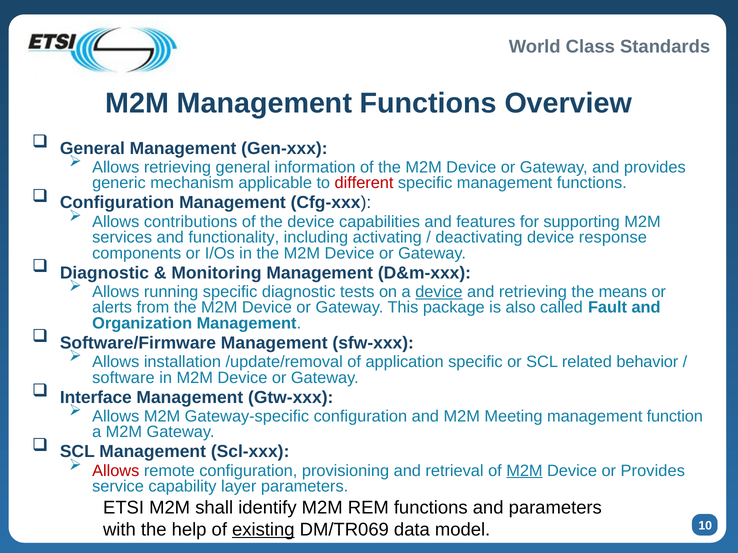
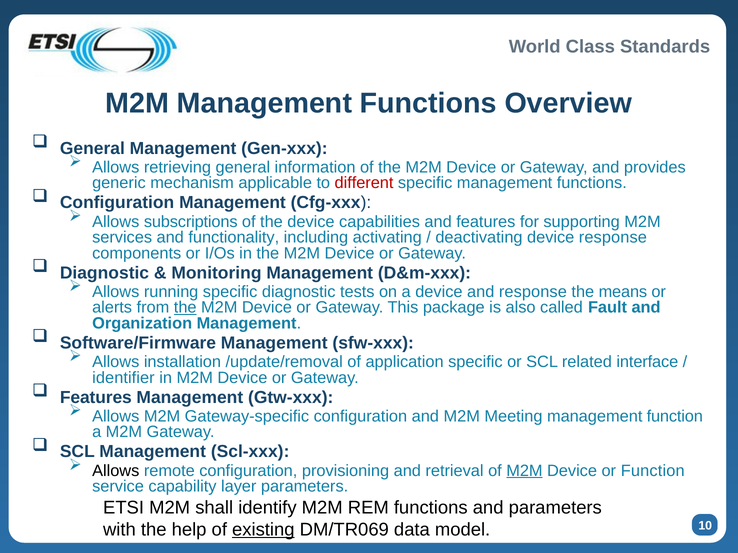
contributions: contributions -> subscriptions (191, 222)
device underline: present -> none (439, 292)
and retrieving: retrieving -> response (533, 292)
the underline: none -> present (185, 308)
behavior: behavior -> interface (647, 362)
software: software -> identifier (123, 378)
Interface: Interface -> Features (96, 398)
Allows colour: red -> black (116, 471)
or Provides: Provides -> Function (653, 471)
